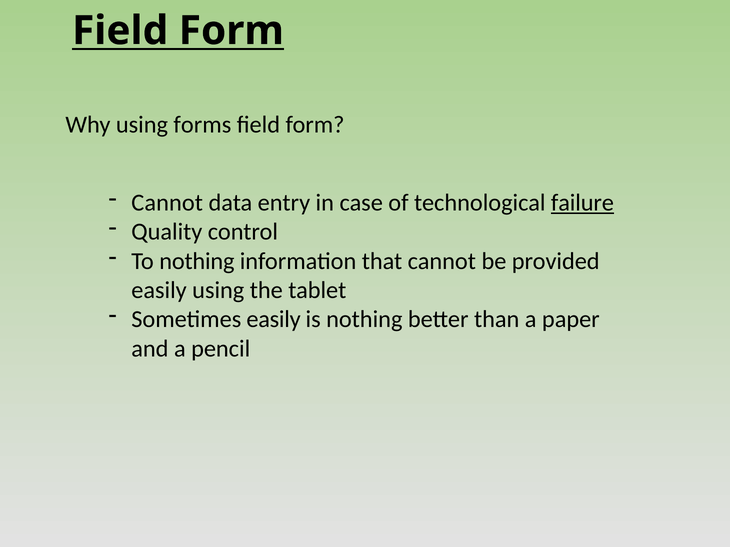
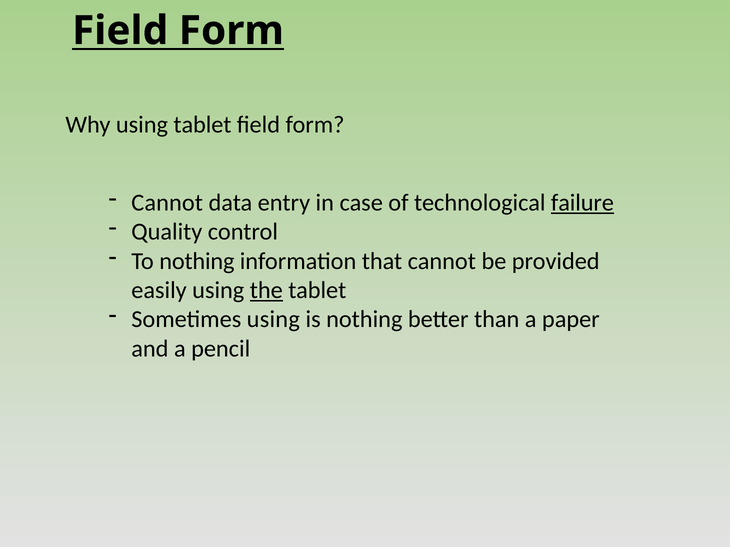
using forms: forms -> tablet (202, 125)
the underline: none -> present (266, 291)
Sometimes easily: easily -> using (273, 320)
